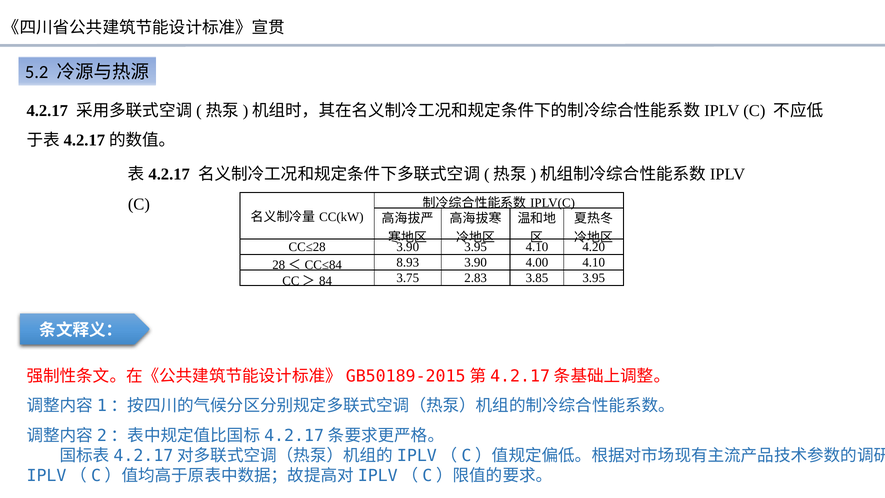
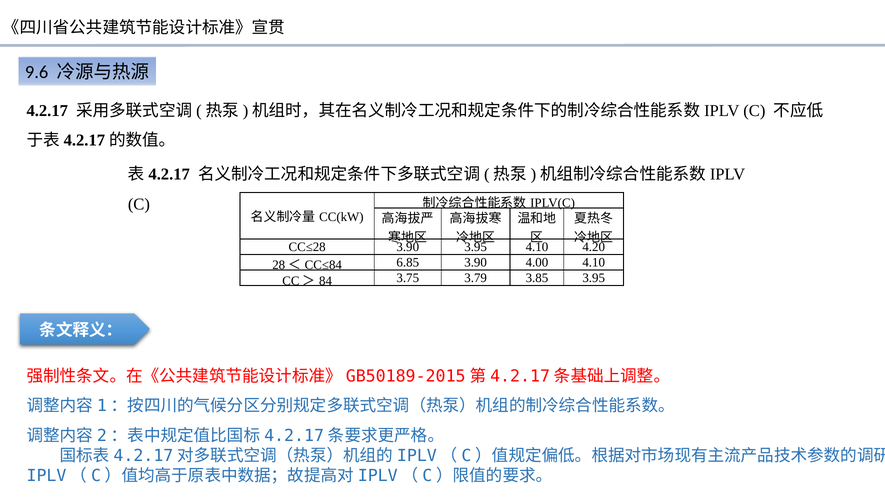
5.2: 5.2 -> 9.6 (37, 72)
8.93: 8.93 -> 6.85 (408, 262)
2.83: 2.83 -> 3.79 (476, 278)
